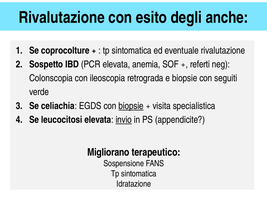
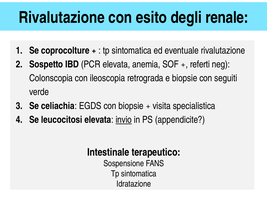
anche: anche -> renale (227, 18)
biopsie underline: present -> none (131, 106)
Migliorano: Migliorano -> Intestinale (108, 152)
